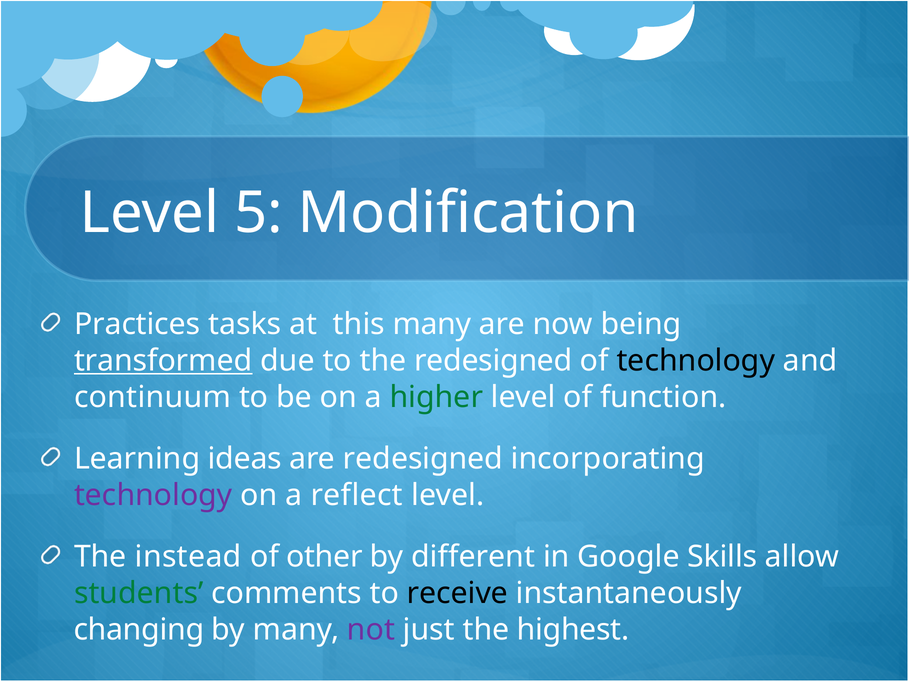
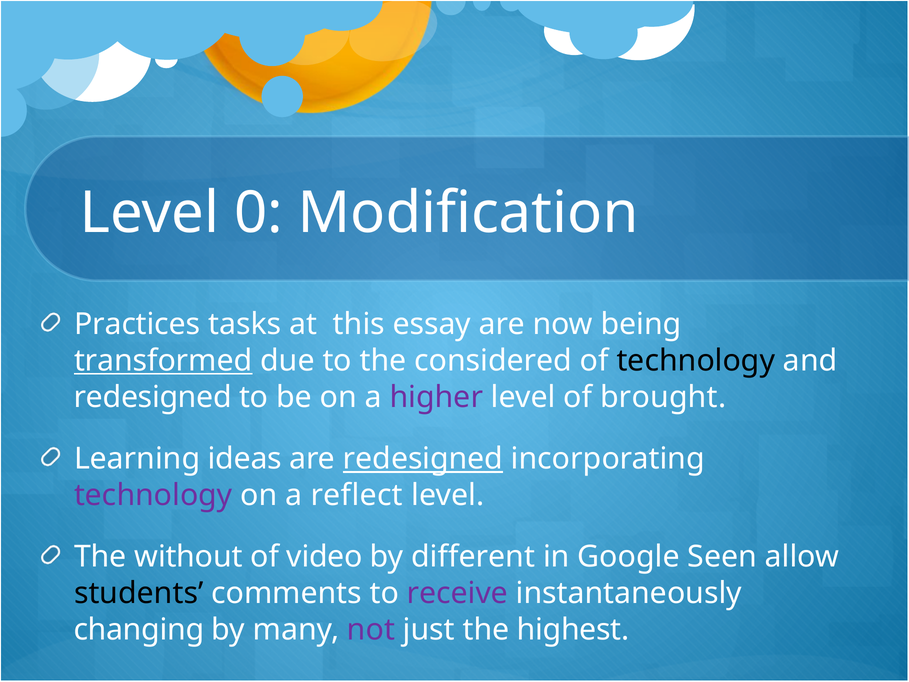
5: 5 -> 0 (259, 213)
this many: many -> essay (432, 324)
the redesigned: redesigned -> considered (493, 361)
continuum: continuum -> redesigned (153, 397)
higher colour: green -> purple (436, 397)
function: function -> brought (663, 397)
redesigned underline: none -> present (423, 459)
instead: instead -> without (189, 557)
other: other -> video (324, 557)
Skills: Skills -> Seen (722, 557)
students colour: green -> black (139, 593)
receive colour: black -> purple (457, 593)
